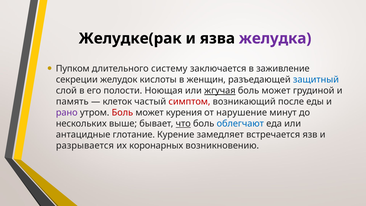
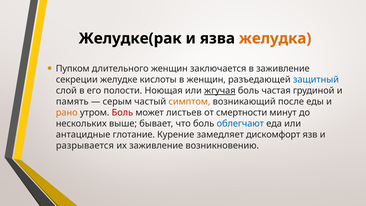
желудка colour: purple -> orange (275, 38)
длительного систему: систему -> женщин (169, 69)
желудок: желудок -> желудке (119, 80)
может: может -> частая (276, 91)
клеток: клеток -> серым (117, 102)
симптом colour: red -> orange (189, 102)
рано colour: purple -> orange (67, 113)
курения: курения -> листьев (184, 113)
нарушение: нарушение -> смертности (242, 113)
что underline: present -> none (183, 124)
встречается: встречается -> дискомфорт (273, 135)
их коронарных: коронарных -> заживление (156, 146)
